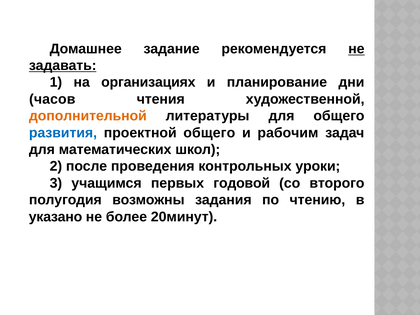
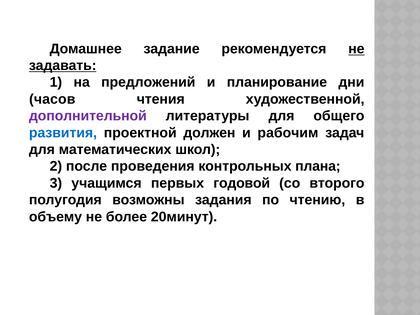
организациях: организациях -> предложений (148, 82)
дополнительной colour: orange -> purple (88, 116)
проектной общего: общего -> должен (209, 133)
уроки: уроки -> плана (318, 166)
указано: указано -> объему (55, 217)
